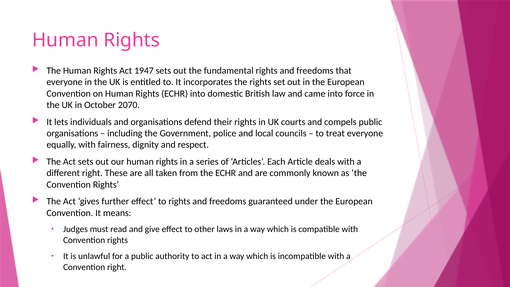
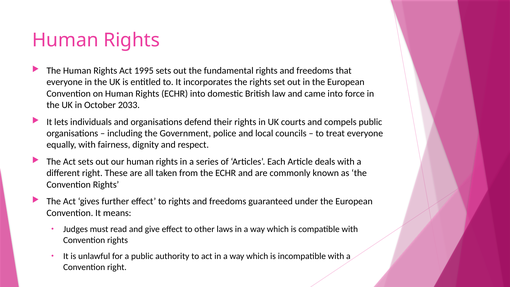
1947: 1947 -> 1995 (144, 71)
2070: 2070 -> 2033 (129, 105)
